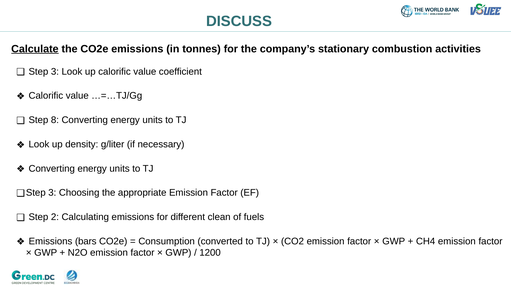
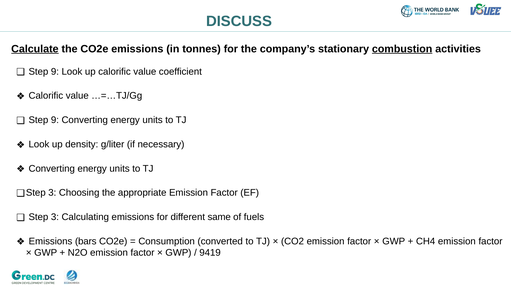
combustion underline: none -> present (402, 49)
3: 3 -> 9 (55, 72)
8: 8 -> 9 (55, 120)
Step 2: 2 -> 3 (55, 217)
clean: clean -> same (219, 217)
1200: 1200 -> 9419 (210, 253)
